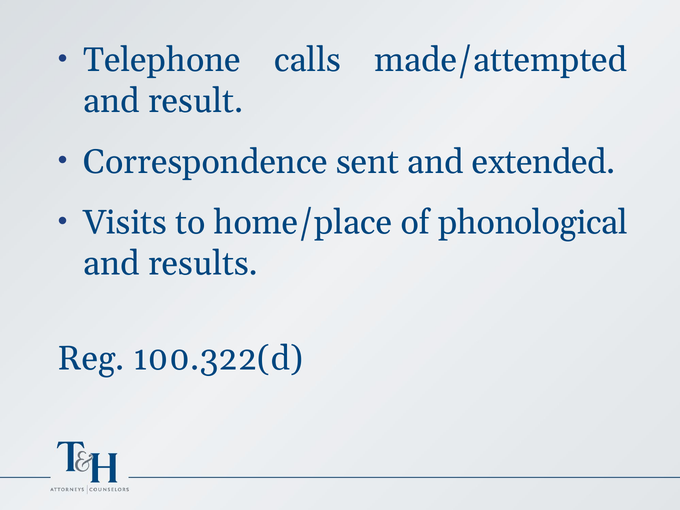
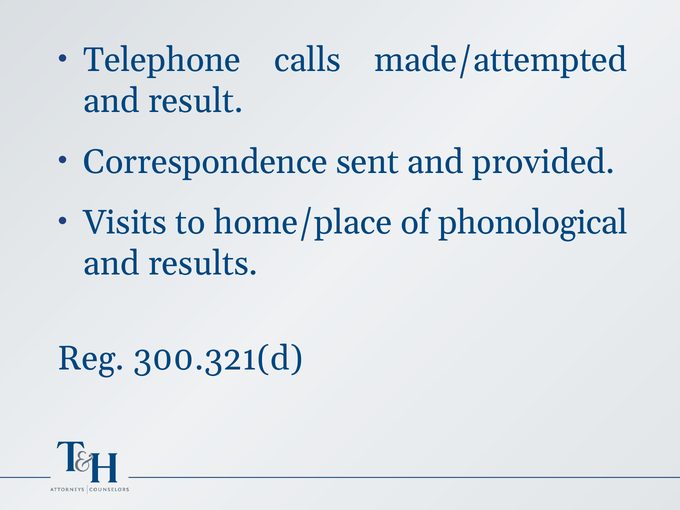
extended: extended -> provided (544, 162)
100.322(d: 100.322(d -> 300.321(d (218, 359)
